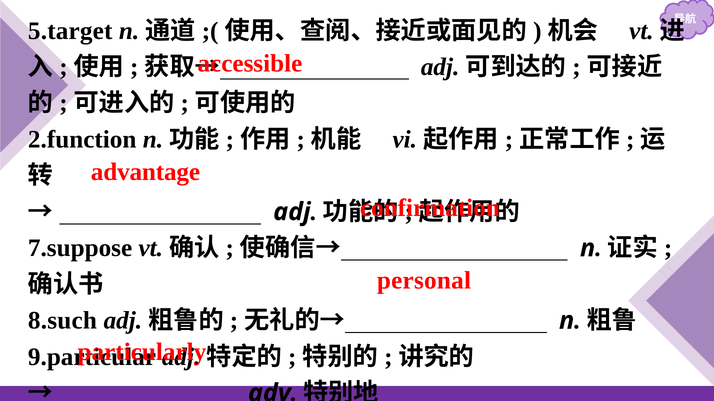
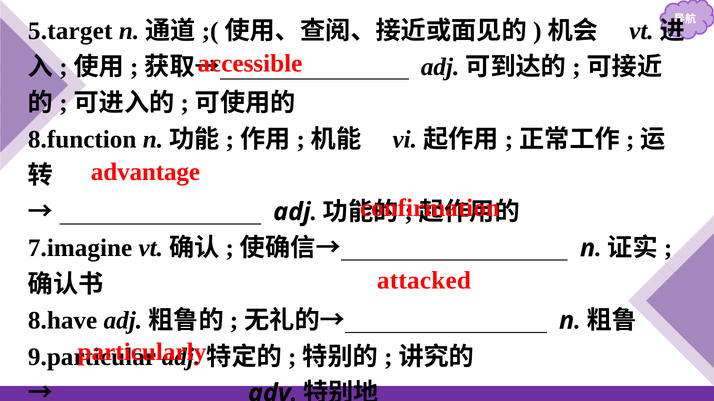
2.function: 2.function -> 8.function (82, 140)
7.suppose: 7.suppose -> 7.imagine (80, 248)
personal: personal -> attacked (424, 281)
8.such: 8.such -> 8.have (63, 321)
